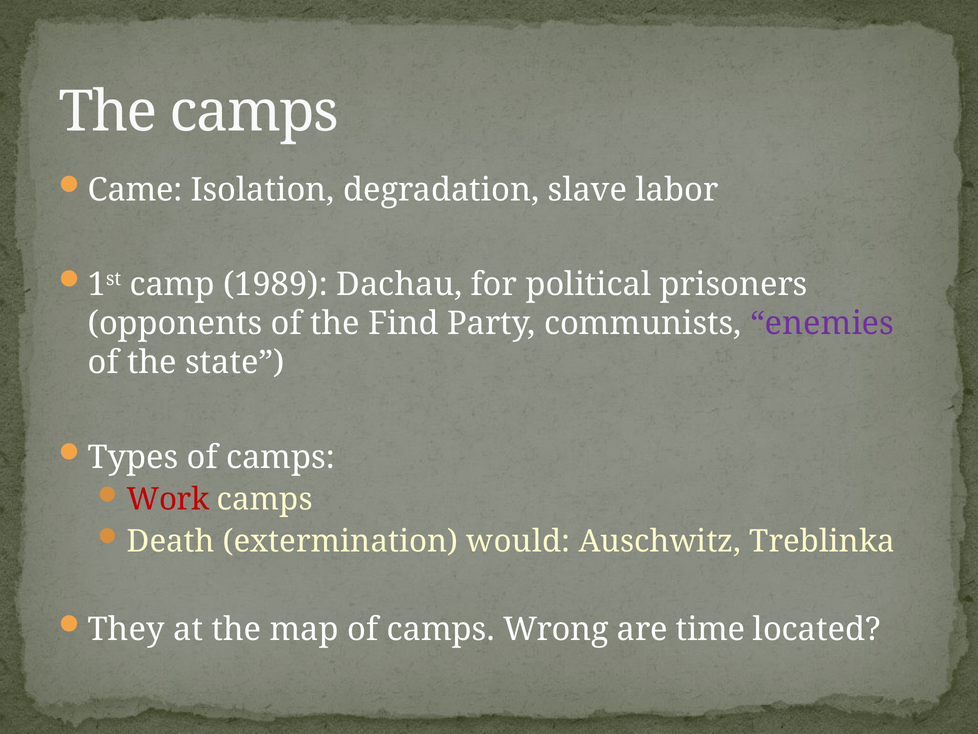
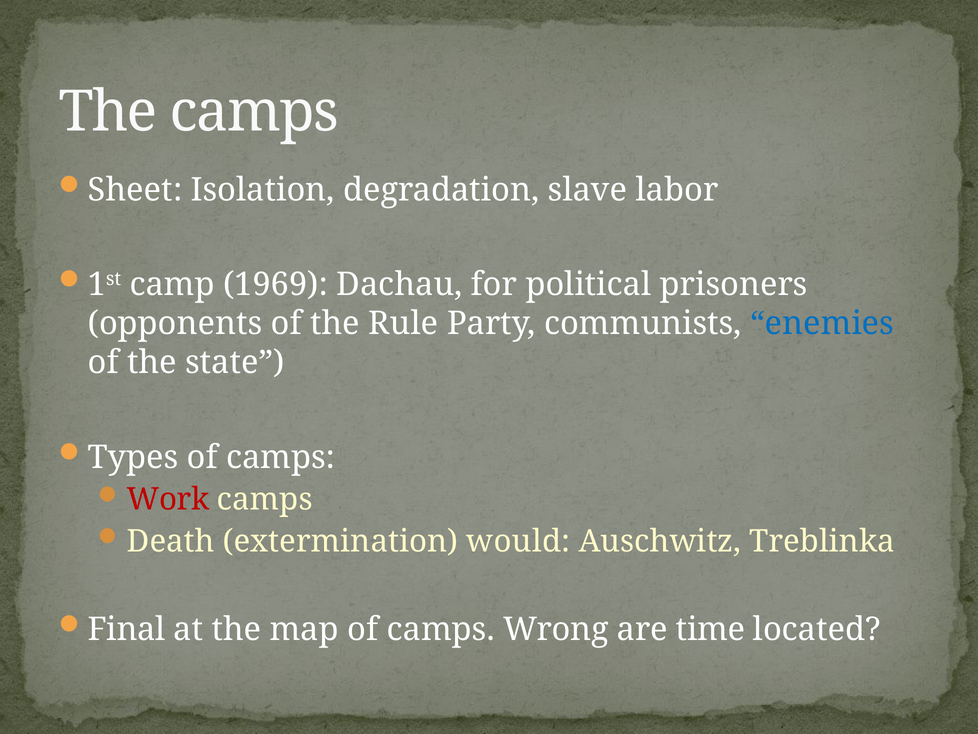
Came: Came -> Sheet (135, 190)
1989: 1989 -> 1969 (276, 284)
Find: Find -> Rule (403, 323)
enemies colour: purple -> blue (822, 323)
They: They -> Final (126, 629)
